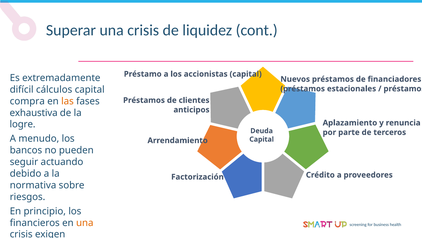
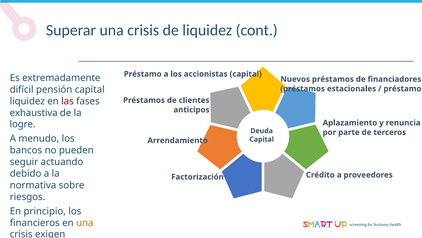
cálculos: cálculos -> pensión (54, 89)
compra: compra -> liquidez (27, 101)
las colour: orange -> red (68, 101)
